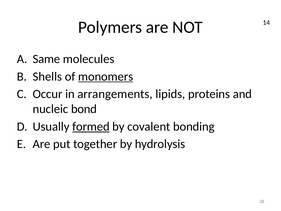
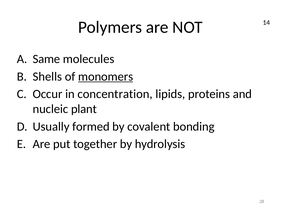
arrangements: arrangements -> concentration (115, 94)
bond: bond -> plant (84, 109)
formed underline: present -> none (91, 126)
